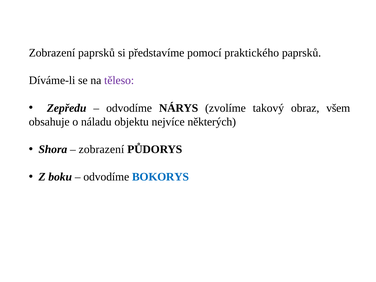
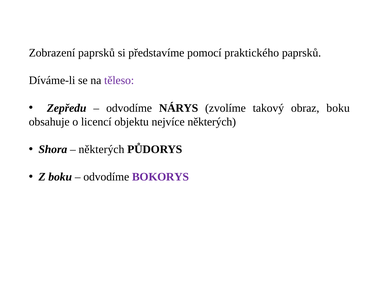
obraz všem: všem -> boku (338, 108)
náladu: náladu -> licencí (96, 122)
zobrazení: zobrazení -> některých (101, 149)
BOKORYS colour: blue -> purple (161, 177)
